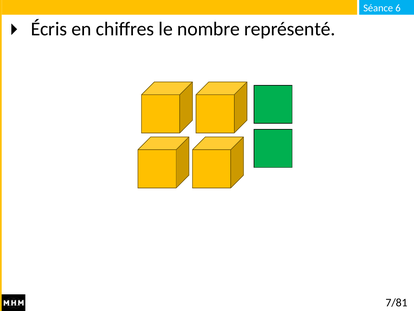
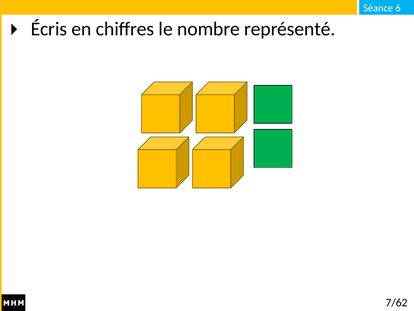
7/81: 7/81 -> 7/62 (397, 302)
